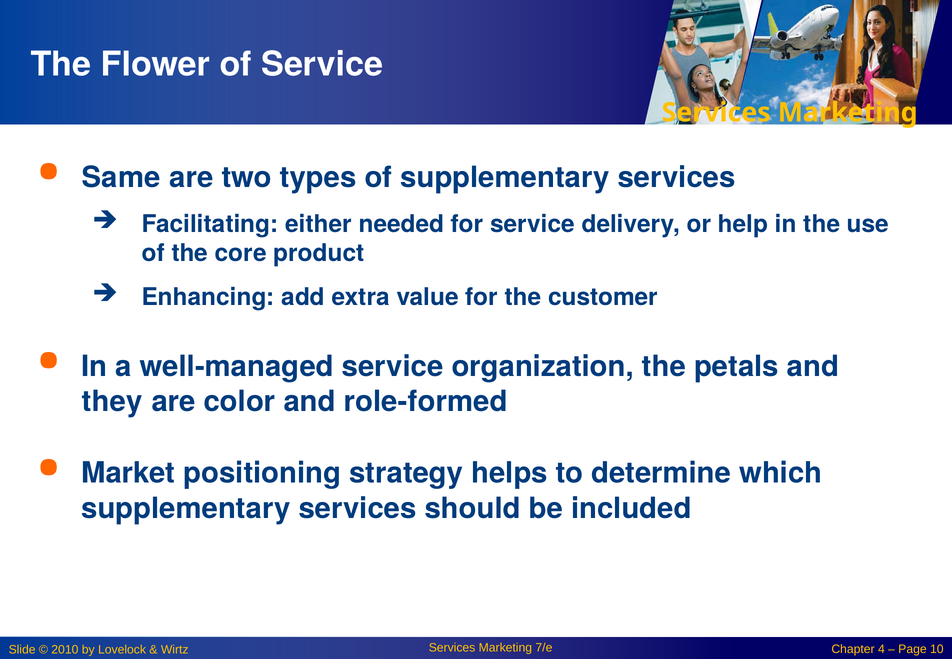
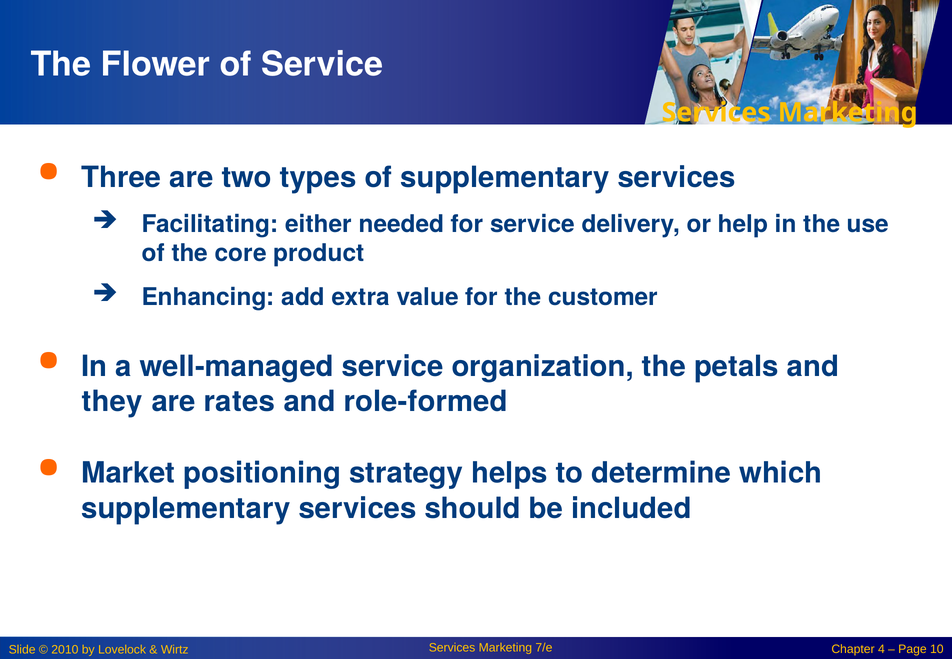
Same: Same -> Three (121, 178)
color: color -> rates (239, 402)
